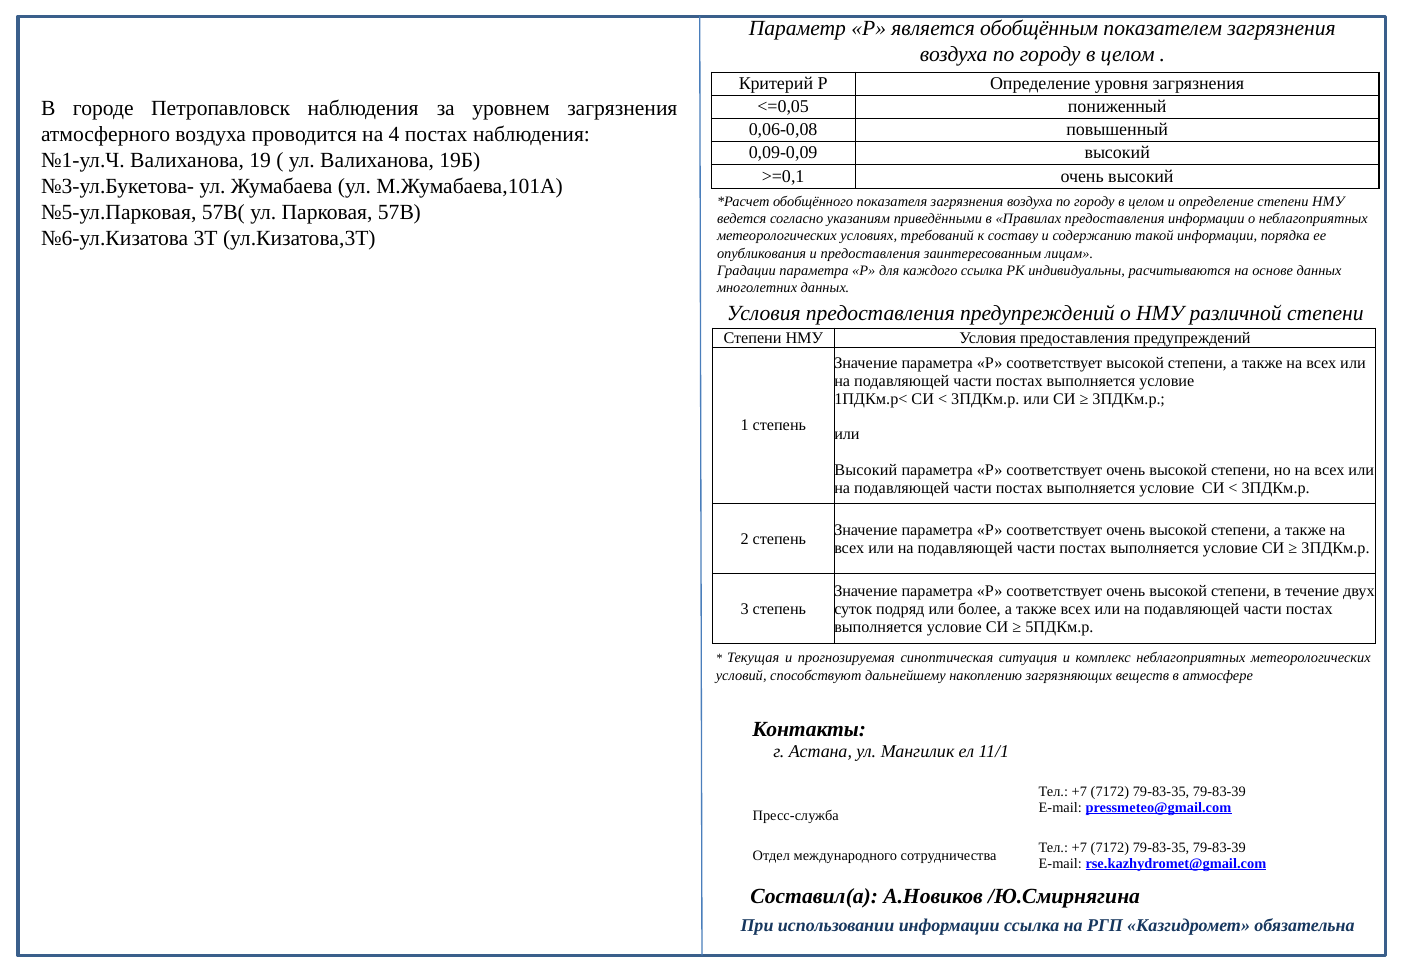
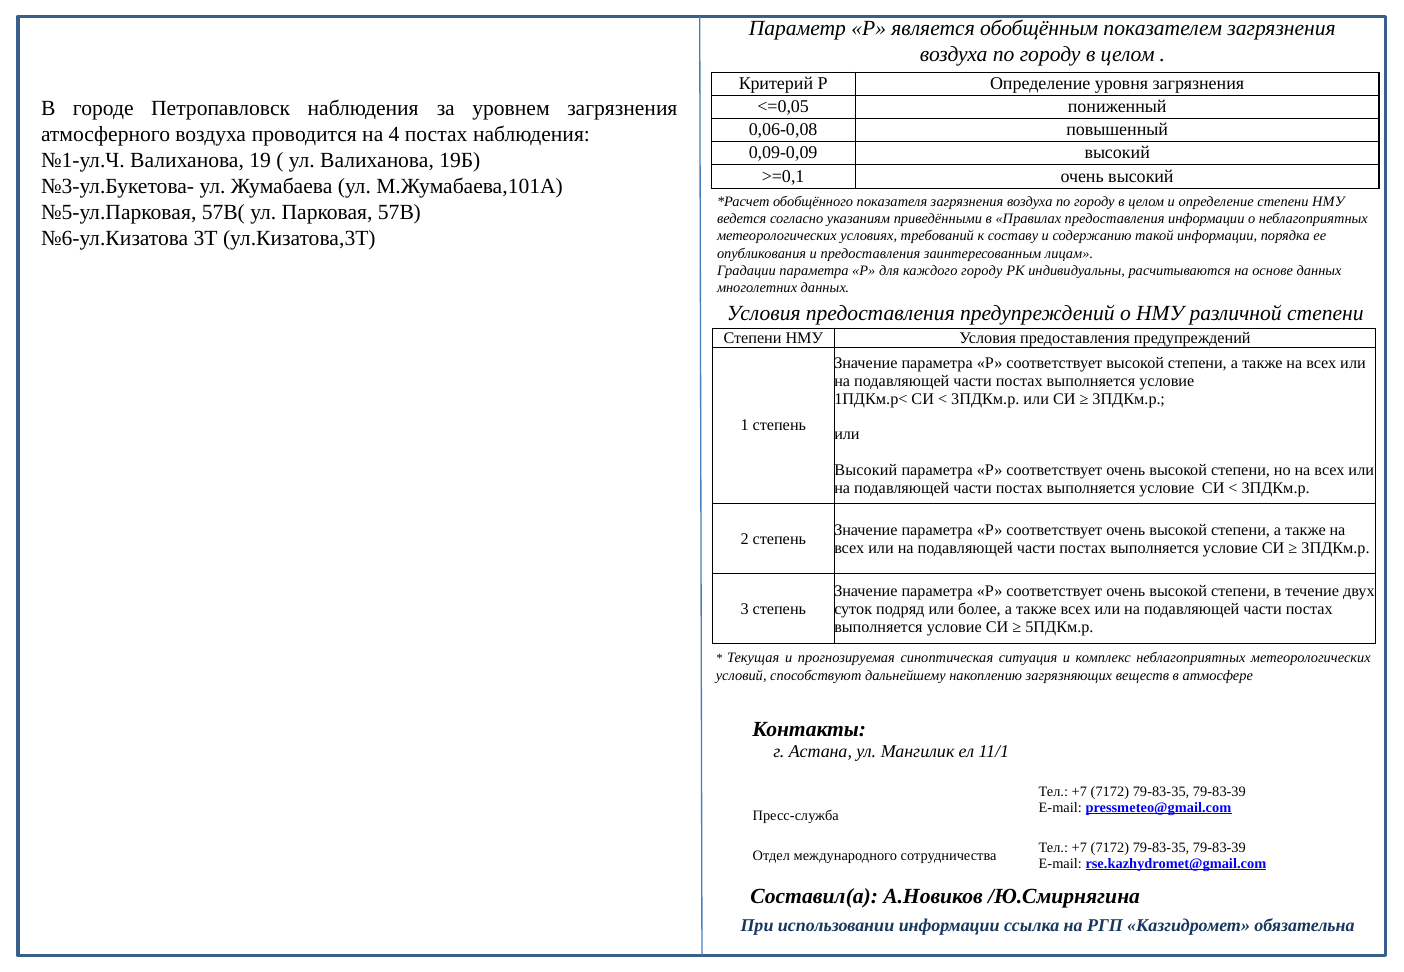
каждого ссылка: ссылка -> городу (982, 271)
